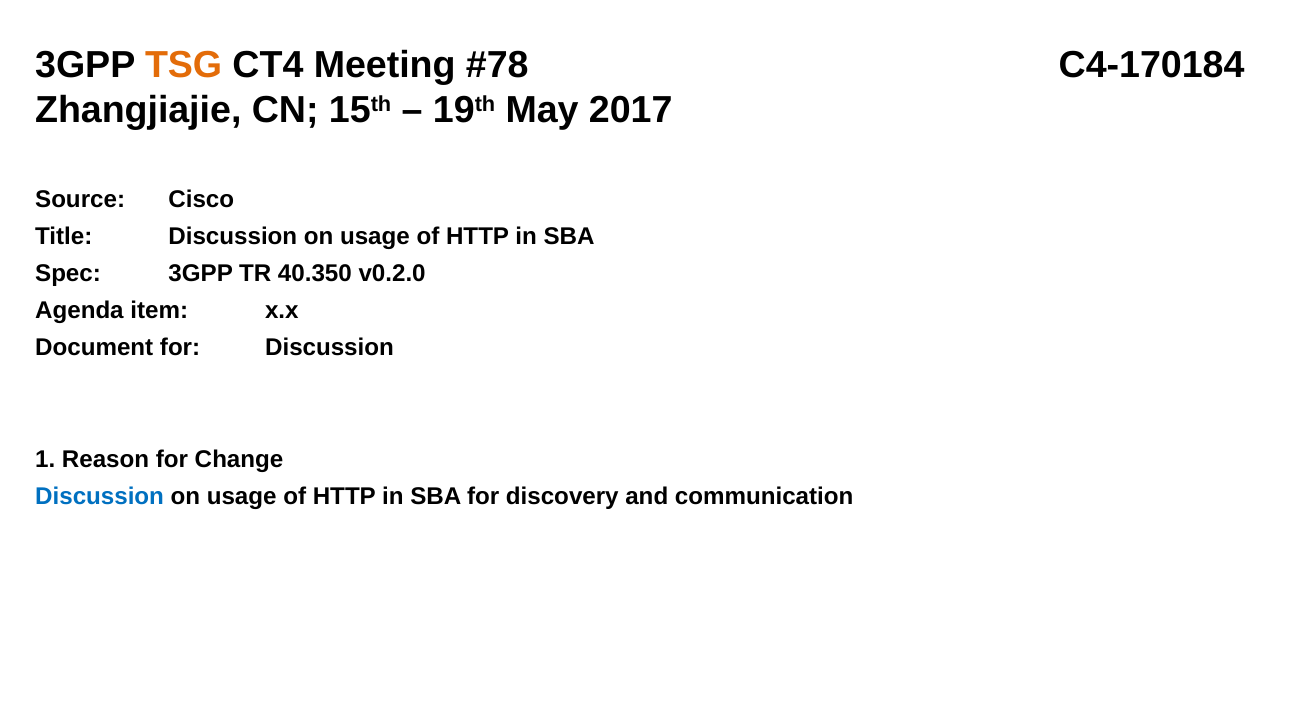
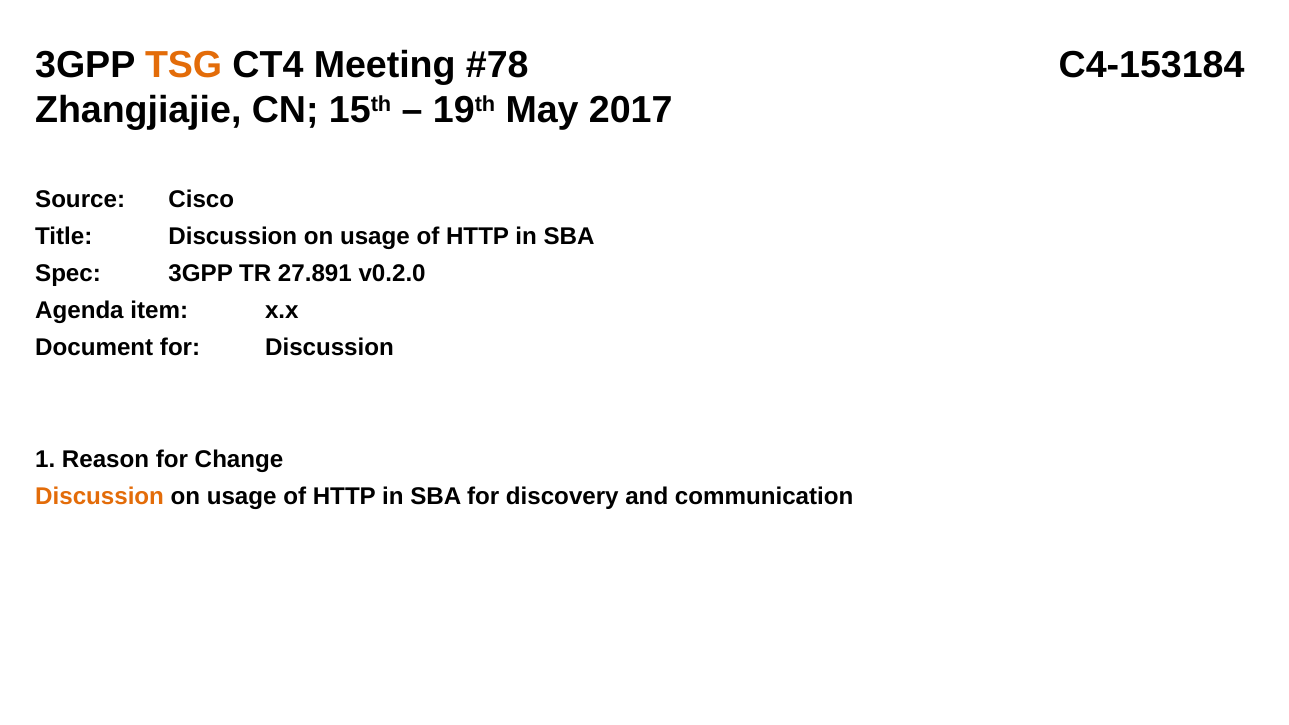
C4-170184: C4-170184 -> C4-153184 (1152, 65)
40.350: 40.350 -> 27.891 (315, 274)
Discussion colour: blue -> orange (100, 496)
